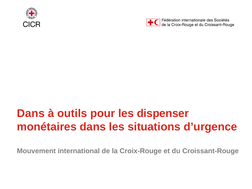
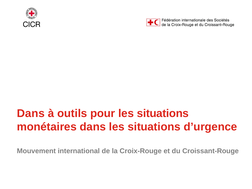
pour les dispenser: dispenser -> situations (163, 113)
